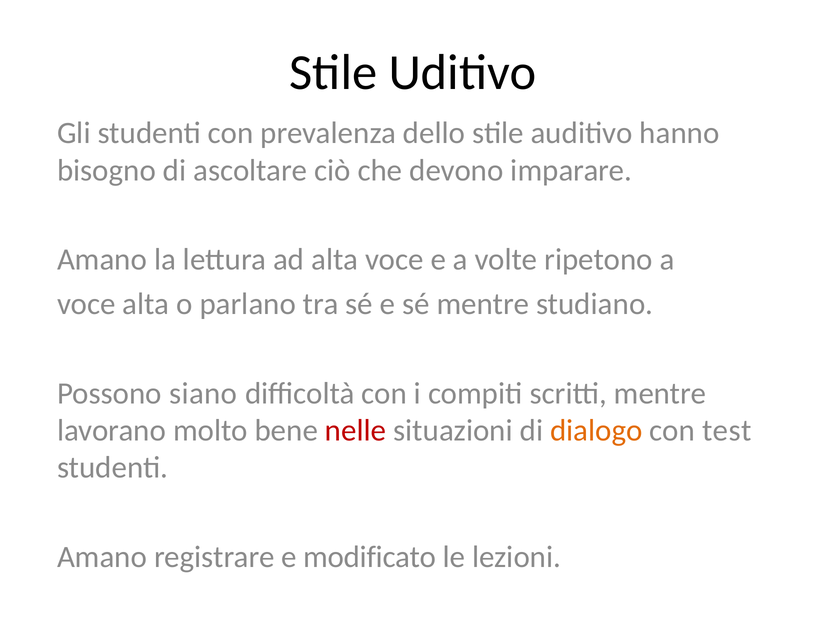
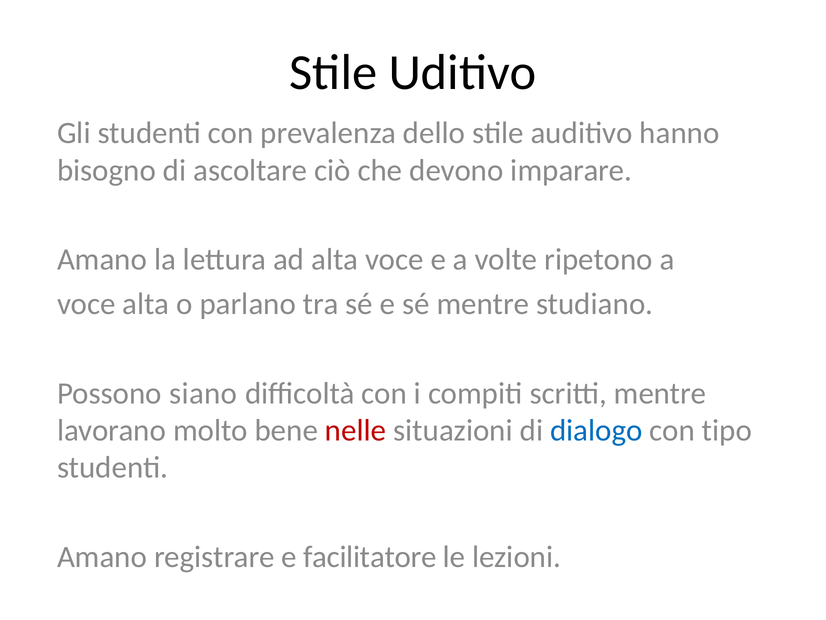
dialogo colour: orange -> blue (596, 430)
test: test -> tipo (727, 430)
modificato: modificato -> facilitatore (370, 556)
